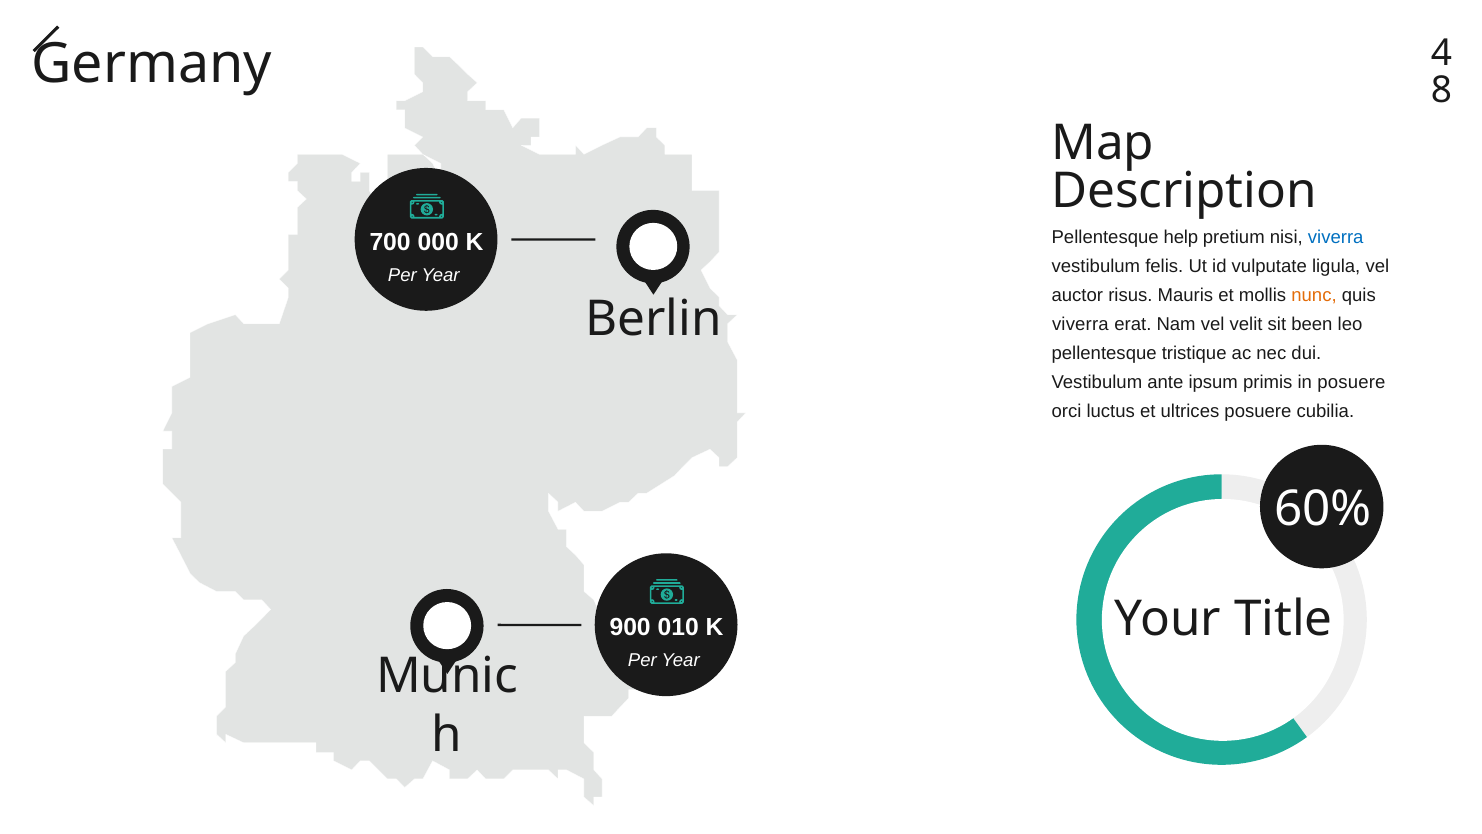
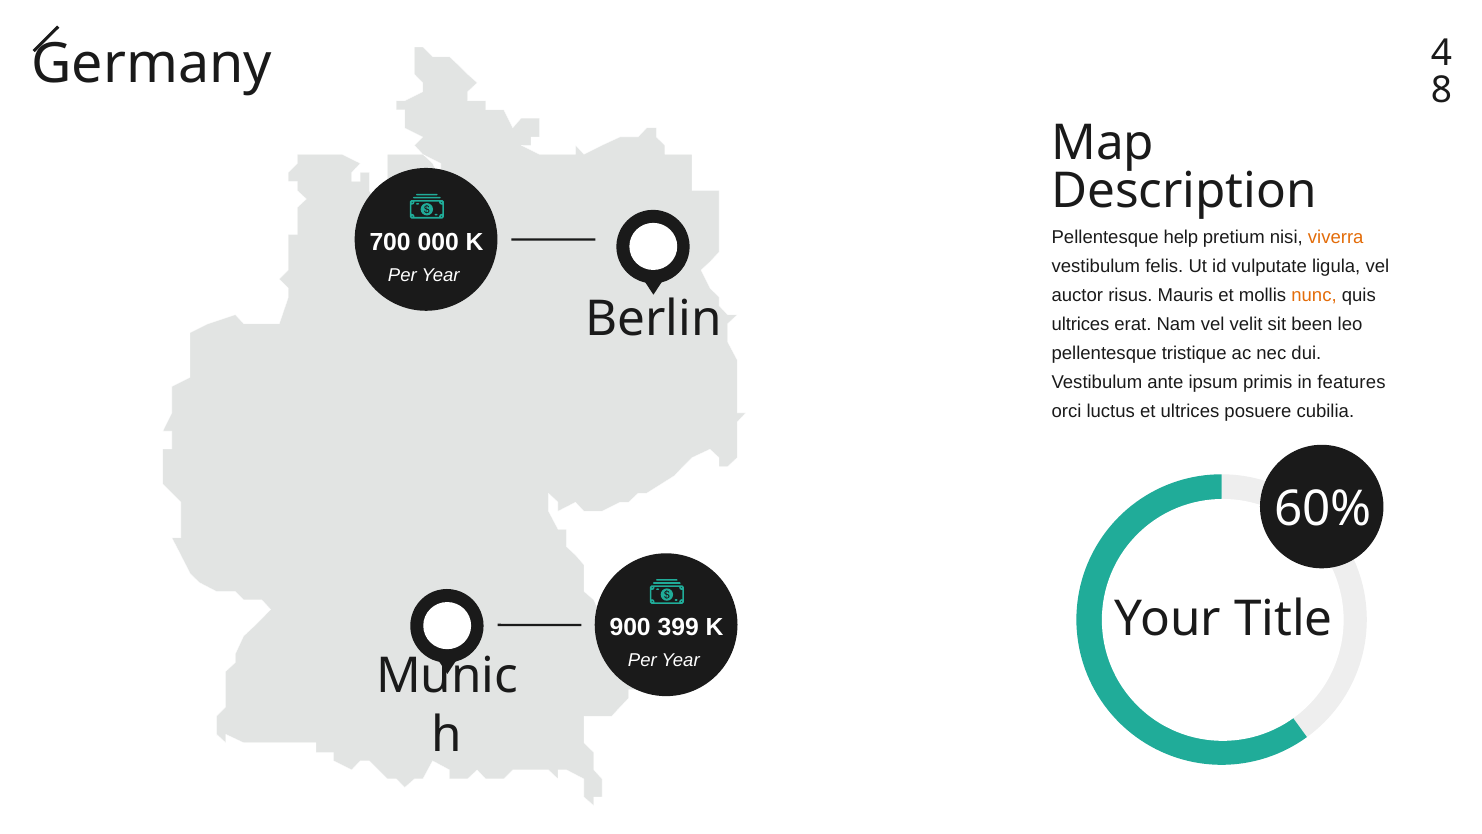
viverra colour: blue -> orange (1336, 238)
viverra: viverra -> ultrices (1081, 324)
in posuere: posuere -> features (1351, 382)
010: 010 -> 399 (678, 627)
